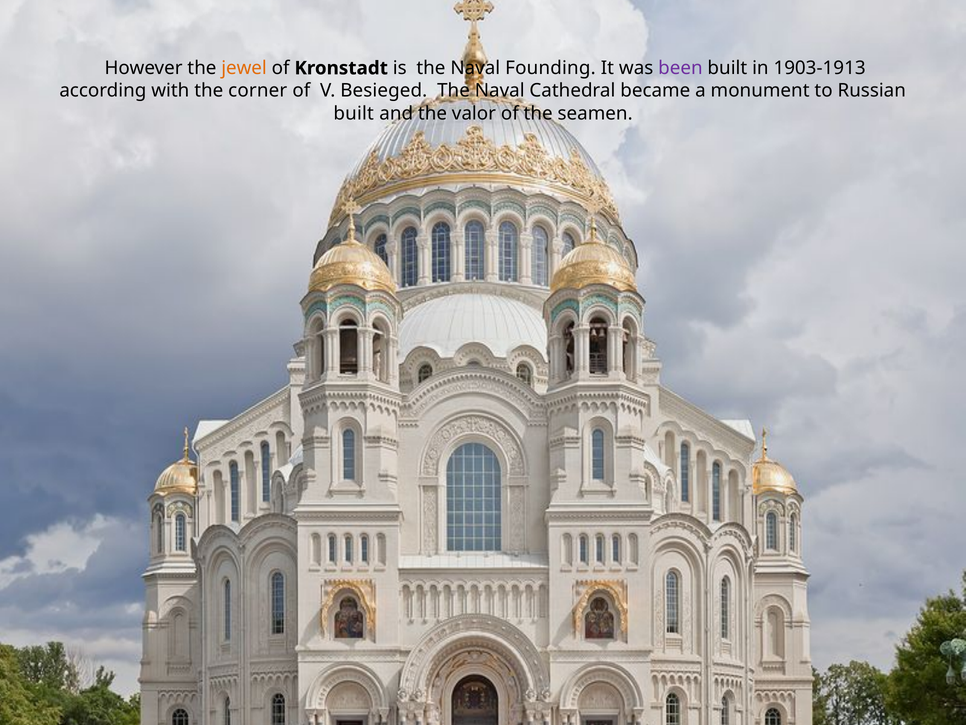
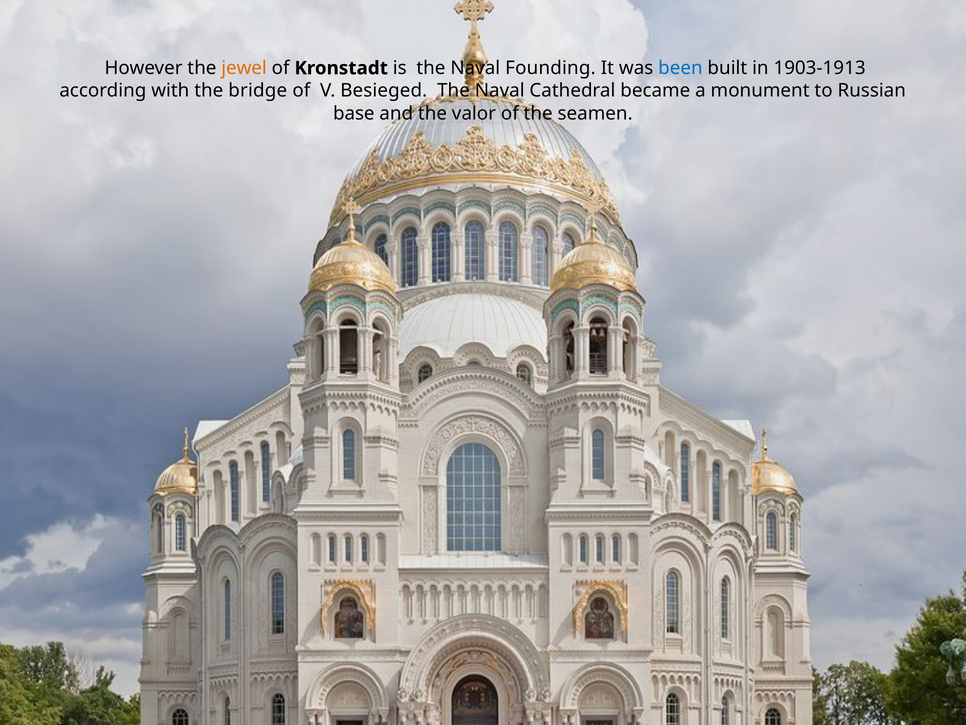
been colour: purple -> blue (680, 68)
corner: corner -> bridge (258, 91)
built: built -> base (354, 113)
